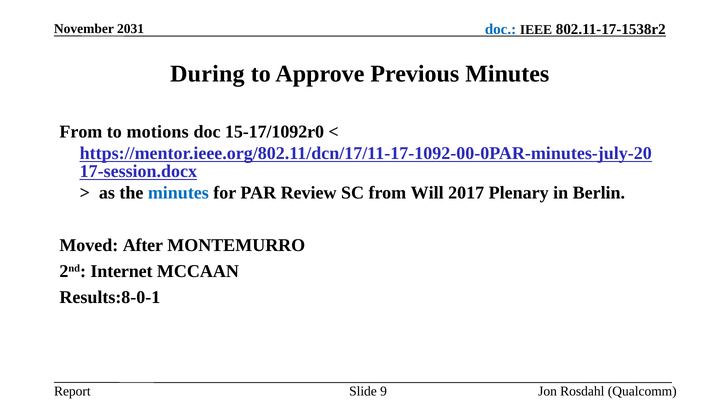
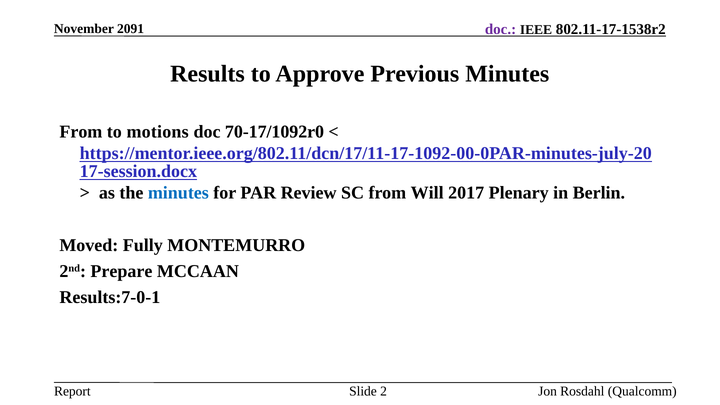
doc colour: blue -> purple (501, 29)
2031: 2031 -> 2091 (131, 29)
During: During -> Results (207, 74)
15-17/1092r0: 15-17/1092r0 -> 70-17/1092r0 (275, 132)
After: After -> Fully (143, 245)
Internet: Internet -> Prepare (121, 271)
Results:8-0-1: Results:8-0-1 -> Results:7-0-1 (110, 297)
9: 9 -> 2 (384, 391)
